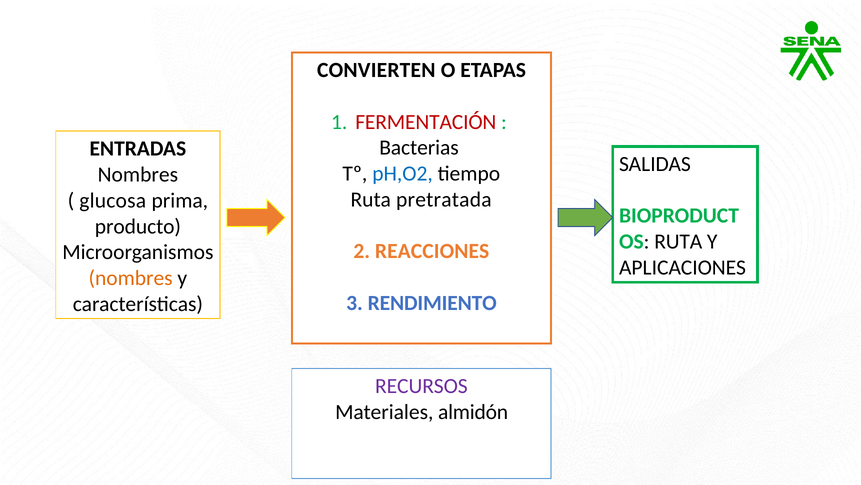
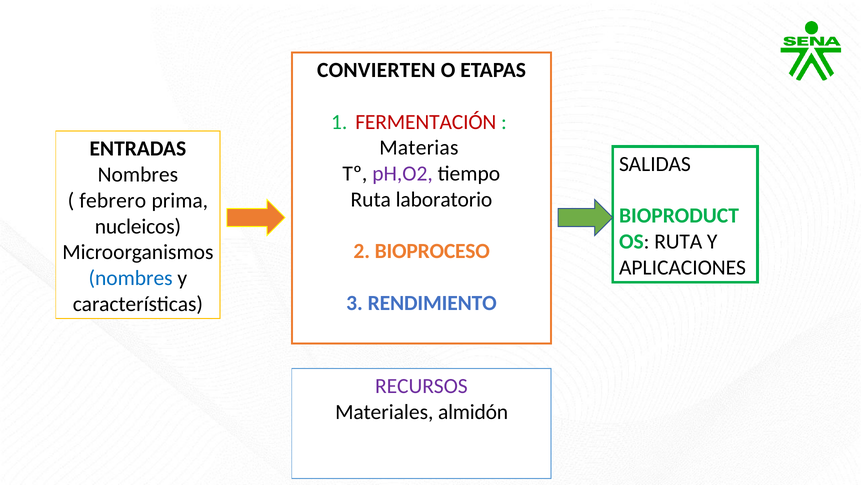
Bacterias: Bacterias -> Materias (419, 148)
pH,O2 colour: blue -> purple (403, 173)
pretratada: pretratada -> laboratorio (444, 199)
glucosa: glucosa -> febrero (113, 200)
producto: producto -> nucleicos (138, 226)
REACCIONES: REACCIONES -> BIOPROCESO (432, 251)
nombres colour: orange -> blue (131, 278)
